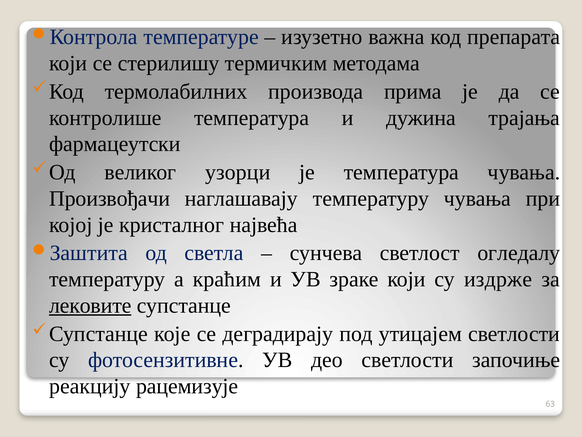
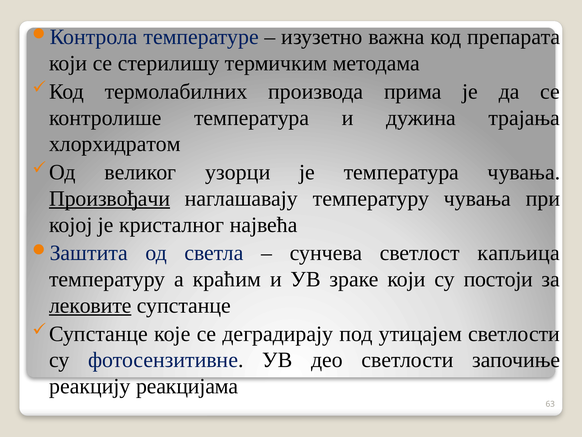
фармацеутски: фармацеутски -> хлорхидратом (115, 144)
Произвођачи underline: none -> present (110, 198)
огледалу: огледалу -> капљица (519, 253)
издрже: издрже -> постоји (498, 279)
рацемизује: рацемизује -> реакцијама (187, 386)
